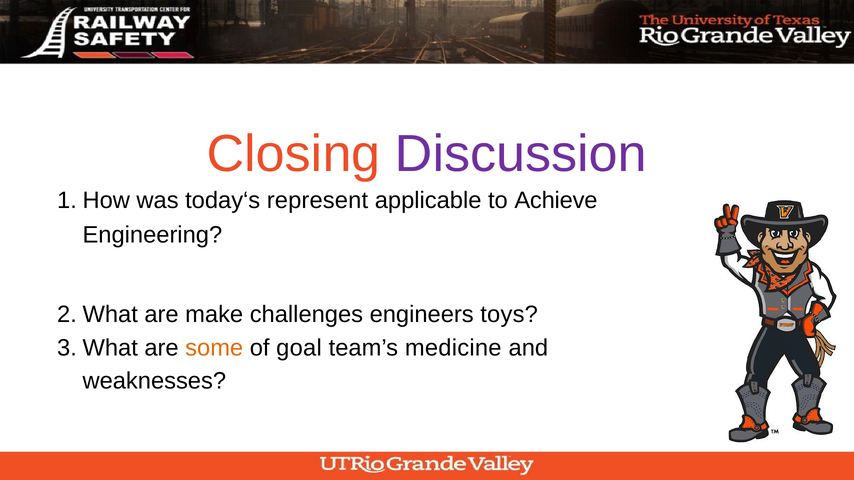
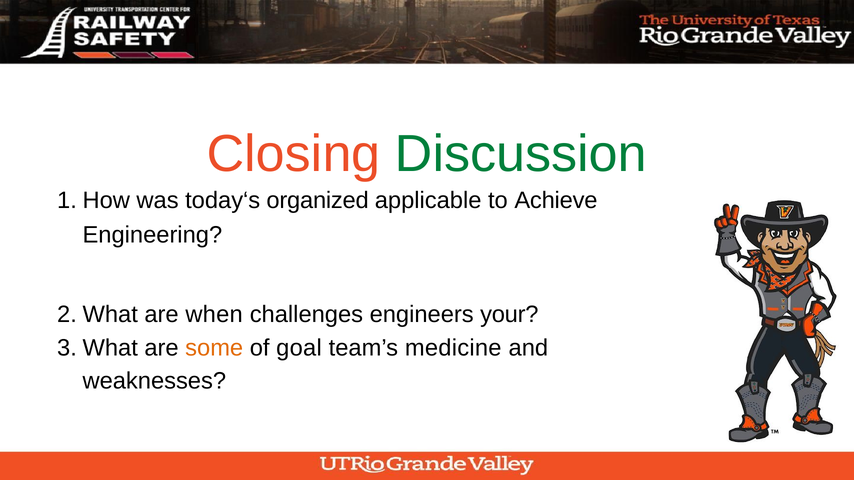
Discussion colour: purple -> green (521, 154)
represent: represent -> organized (318, 201)
make: make -> when (214, 315)
toys: toys -> your (509, 315)
